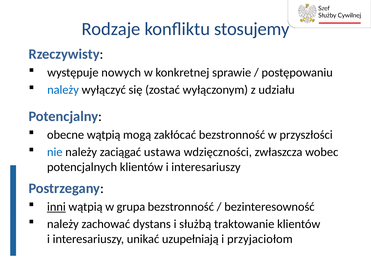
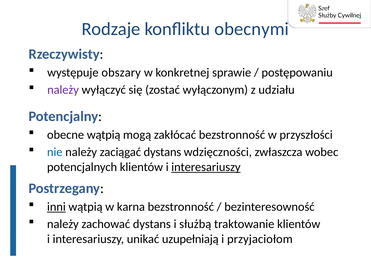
stosujemy: stosujemy -> obecnymi (252, 29)
nowych: nowych -> obszary (121, 73)
należy colour: blue -> purple (63, 90)
zaciągać ustawa: ustawa -> dystans (162, 152)
interesariuszy underline: none -> present (206, 167)
grupa: grupa -> karna (131, 207)
